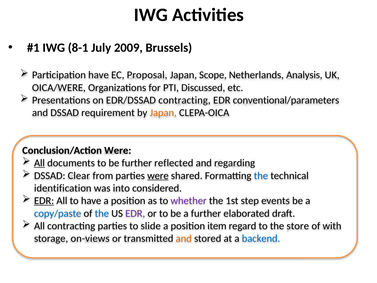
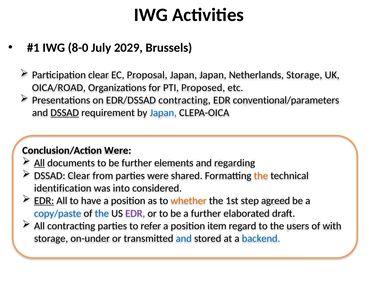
8-1: 8-1 -> 8-0 (78, 48)
2009: 2009 -> 2029 (128, 48)
Participation have: have -> clear (99, 75)
Japan Scope: Scope -> Japan (213, 75)
Netherlands Analysis: Analysis -> Storage (304, 75)
OICA/WERE: OICA/WERE -> OICA/ROAD (59, 87)
Discussed: Discussed -> Proposed (203, 87)
DSSAD underline: none -> present (65, 113)
Japan colour: orange -> blue (163, 113)
reflected: reflected -> elements (174, 163)
were underline: present -> none (158, 175)
the colour: blue -> orange (261, 175)
whether colour: purple -> orange (189, 201)
events: events -> agreed (276, 201)
slide: slide -> refer (151, 226)
store: store -> users (298, 226)
on-views: on-views -> on-under (90, 238)
and colour: orange -> blue (184, 238)
